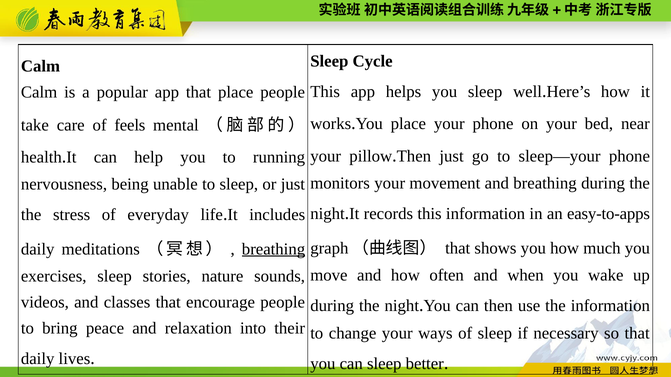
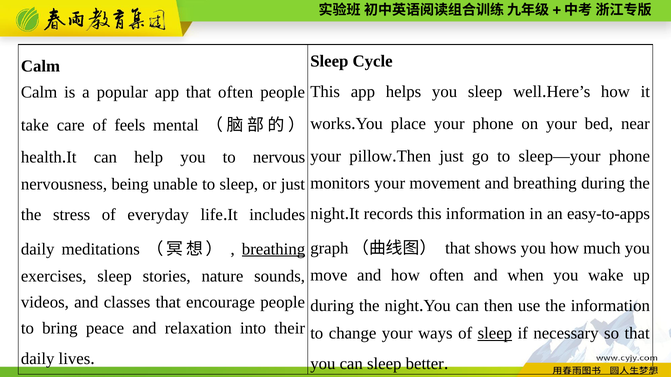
that place: place -> often (236, 92)
running: running -> nervous (279, 157)
sleep underline: none -> present (495, 334)
